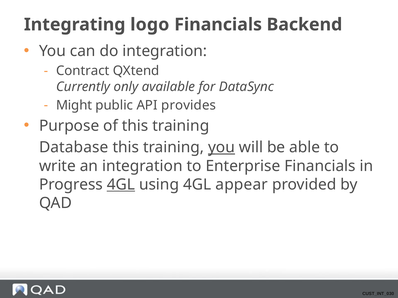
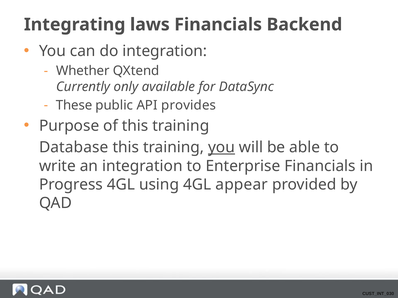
logo: logo -> laws (150, 25)
Contract: Contract -> Whether (83, 71)
Might: Might -> These (74, 105)
4GL underline: present -> none (121, 185)
